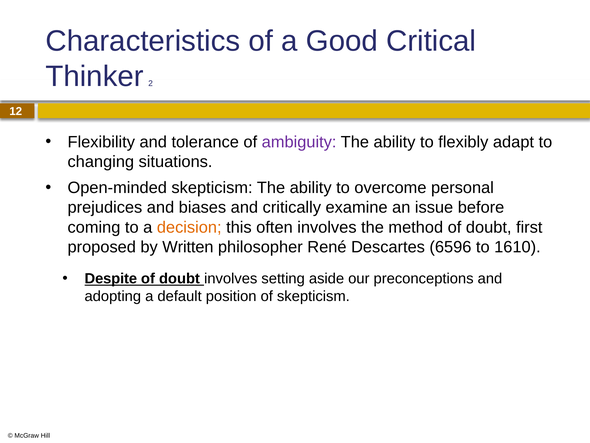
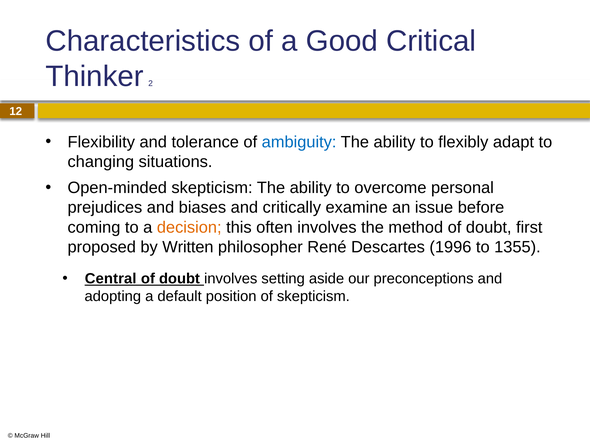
ambiguity colour: purple -> blue (299, 142)
6596: 6596 -> 1996 (450, 247)
1610: 1610 -> 1355 (517, 247)
Despite: Despite -> Central (111, 278)
